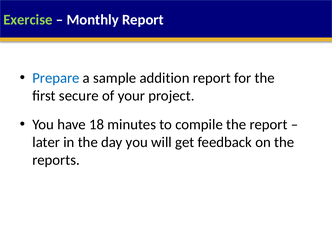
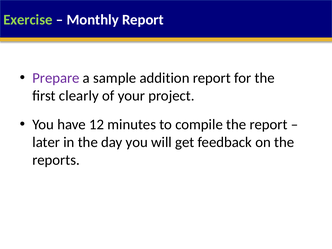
Prepare colour: blue -> purple (56, 78)
secure: secure -> clearly (79, 96)
18: 18 -> 12 (97, 125)
